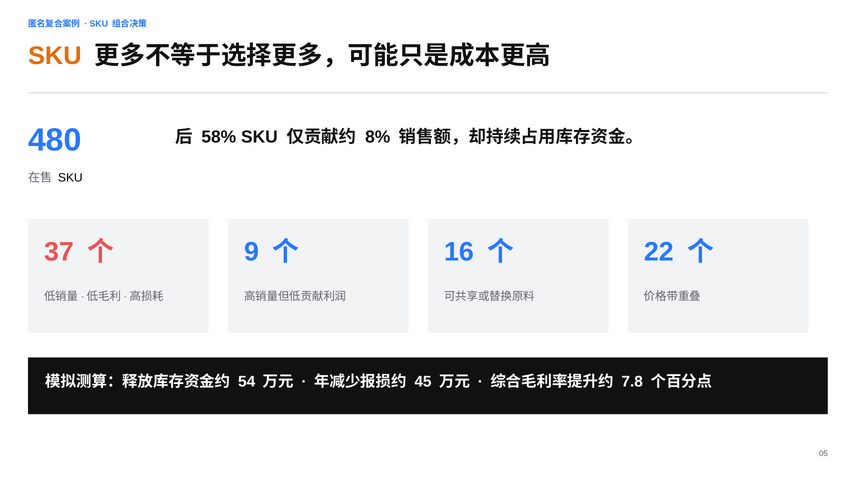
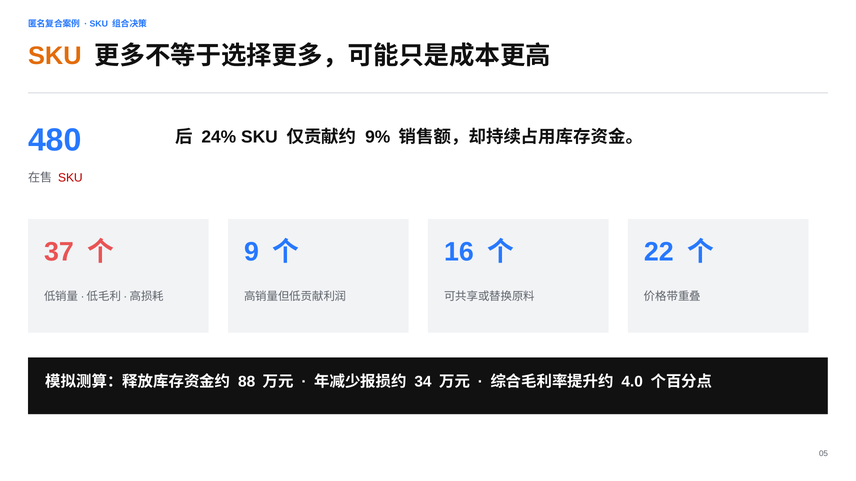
58%: 58% -> 24% (219, 137)
8%: 8% -> 9% (378, 137)
SKU colour: black -> red (70, 178)
54: 54 -> 88 (247, 382)
45: 45 -> 34 (423, 382)
7.8: 7.8 -> 4.0 (632, 382)
